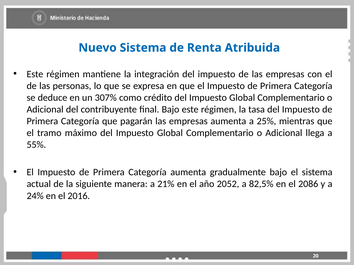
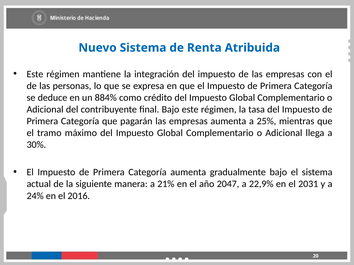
307%: 307% -> 884% (106, 98)
55%: 55% -> 30% (36, 145)
2052: 2052 -> 2047 (228, 184)
82,5%: 82,5% -> 22,9% (261, 184)
2086: 2086 -> 2031 (308, 184)
